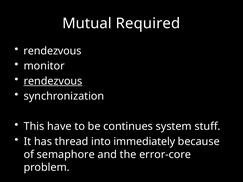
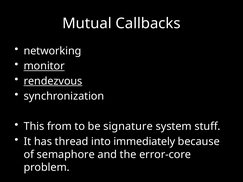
Required: Required -> Callbacks (148, 24)
rendezvous: rendezvous -> networking (53, 51)
monitor underline: none -> present (44, 66)
have: have -> from (59, 127)
continues: continues -> signature (128, 127)
